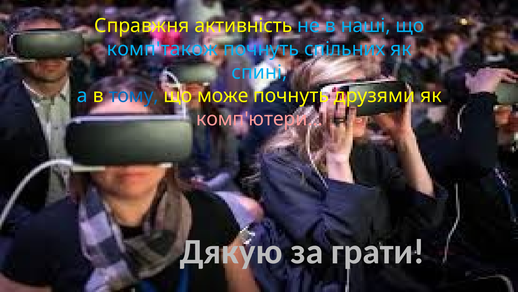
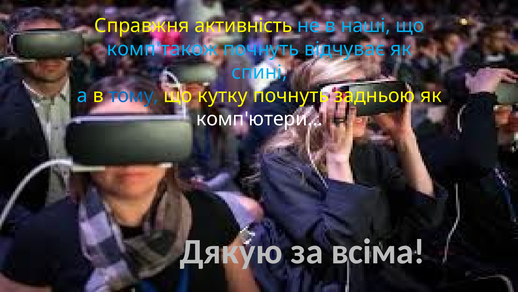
спільних: спільних -> відчуває (345, 49)
може: може -> кутку (223, 96)
друзями: друзями -> задньою (375, 96)
комп'ютери… colour: pink -> white (259, 119)
грати: грати -> всіма (378, 251)
